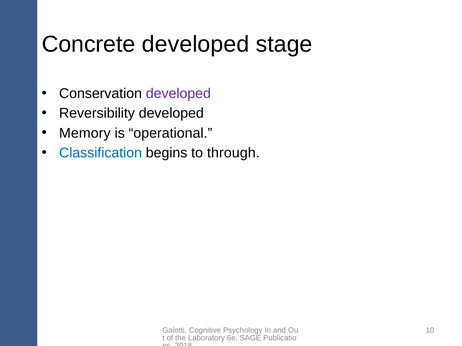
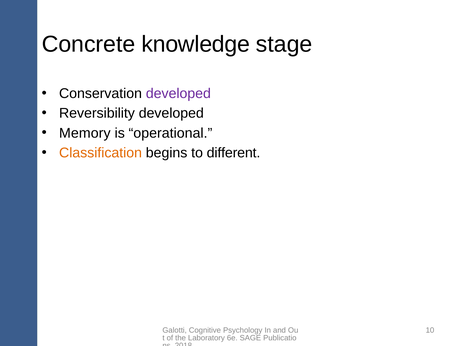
Concrete developed: developed -> knowledge (196, 44)
Classification colour: blue -> orange (101, 153)
through: through -> different (234, 153)
